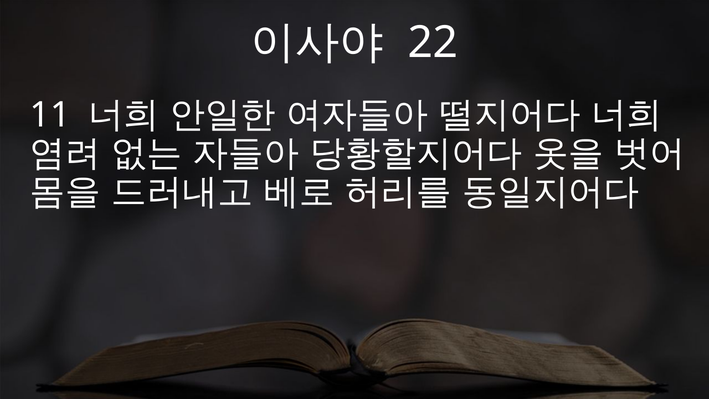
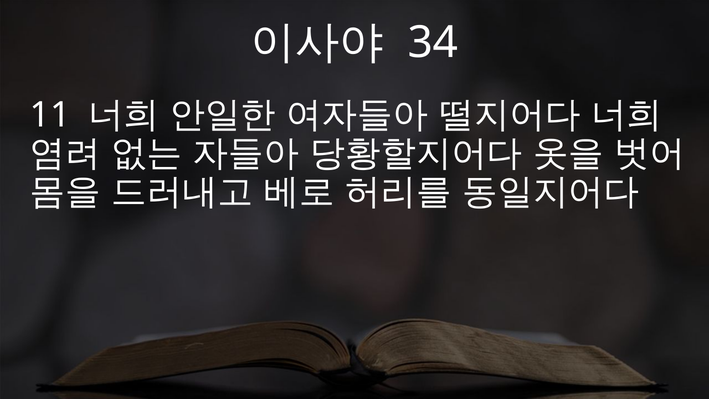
22: 22 -> 34 (433, 43)
